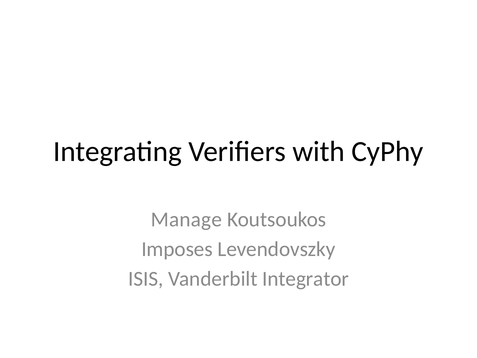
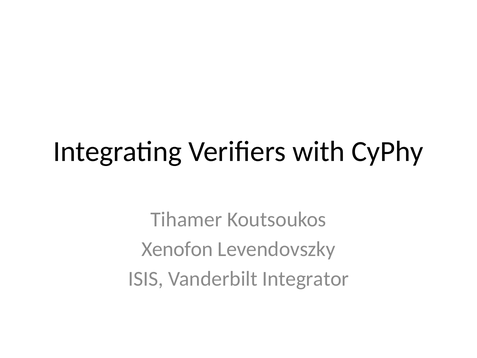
Manage: Manage -> Tihamer (186, 219)
Imposes: Imposes -> Xenofon (177, 249)
